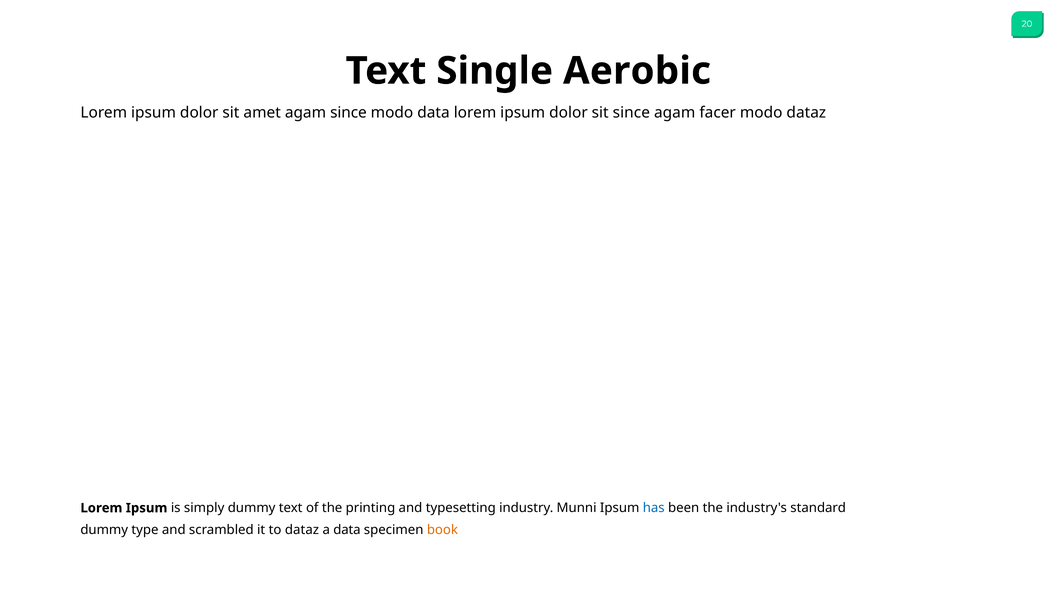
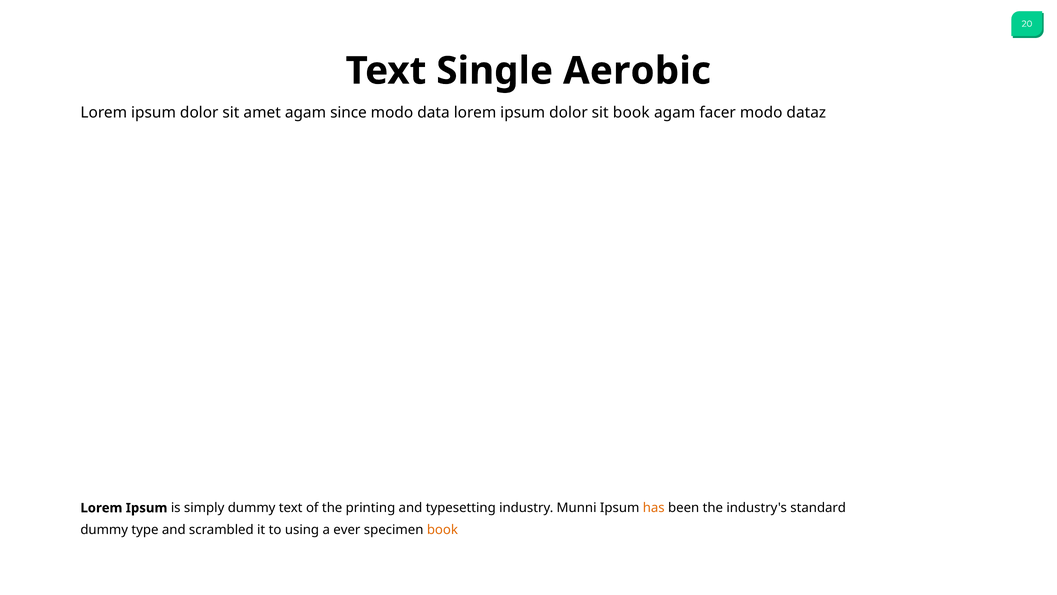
sit since: since -> book (631, 113)
has colour: blue -> orange (654, 508)
to dataz: dataz -> using (302, 530)
a data: data -> ever (347, 530)
